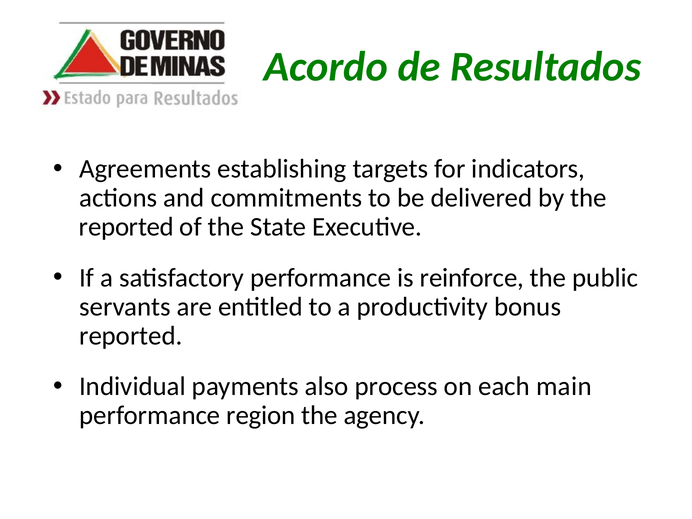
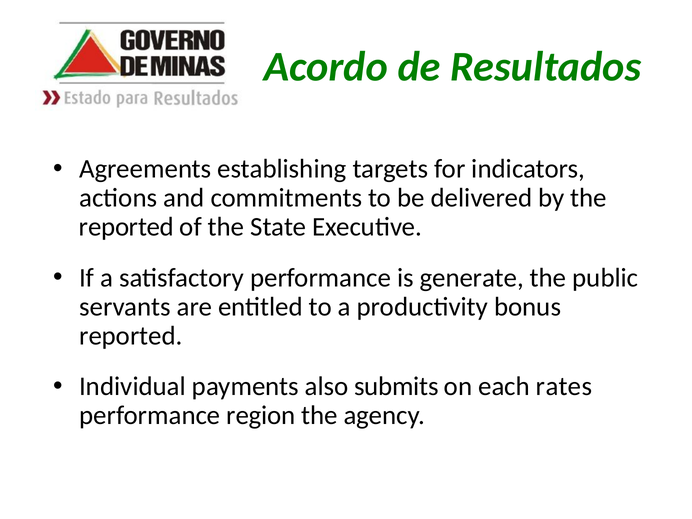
reinforce: reinforce -> generate (472, 278)
process: process -> submits (396, 386)
main: main -> rates (564, 386)
